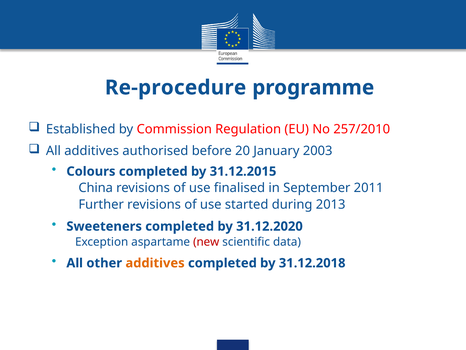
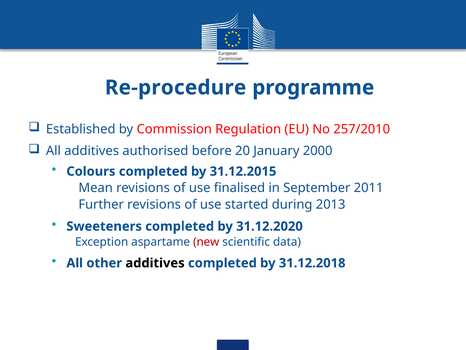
2003: 2003 -> 2000 (318, 151)
China: China -> Mean (96, 188)
additives colour: orange -> black (155, 263)
